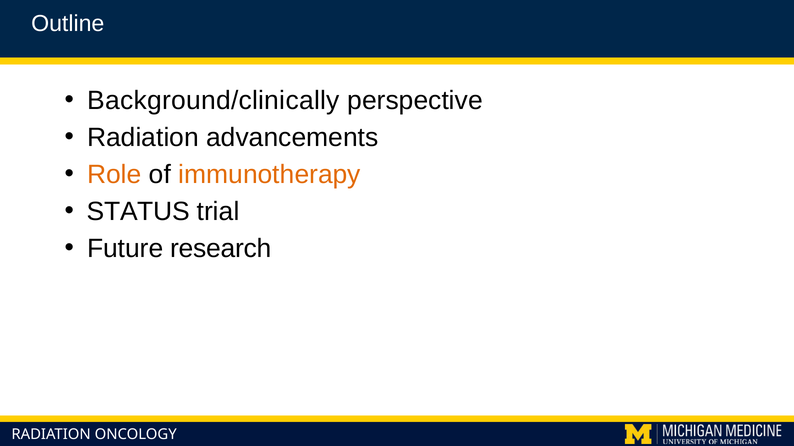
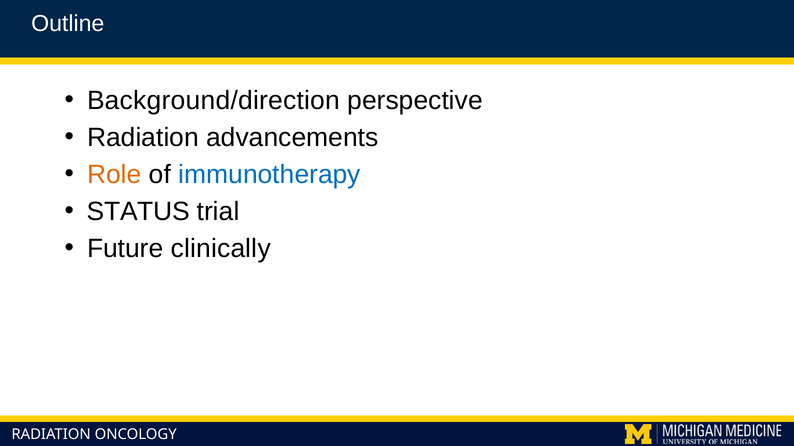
Background/clinically: Background/clinically -> Background/direction (213, 101)
immunotherapy colour: orange -> blue (270, 175)
research: research -> clinically (221, 249)
